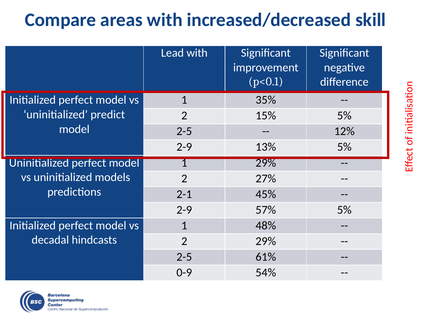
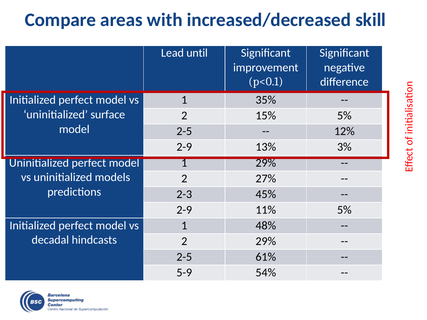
Lead with: with -> until (197, 53)
predict: predict -> surface (108, 115)
13% 5%: 5% -> 3% (344, 147)
2-1: 2-1 -> 2-3 (184, 194)
57%: 57% -> 11% (266, 210)
0-9: 0-9 -> 5-9 (184, 273)
